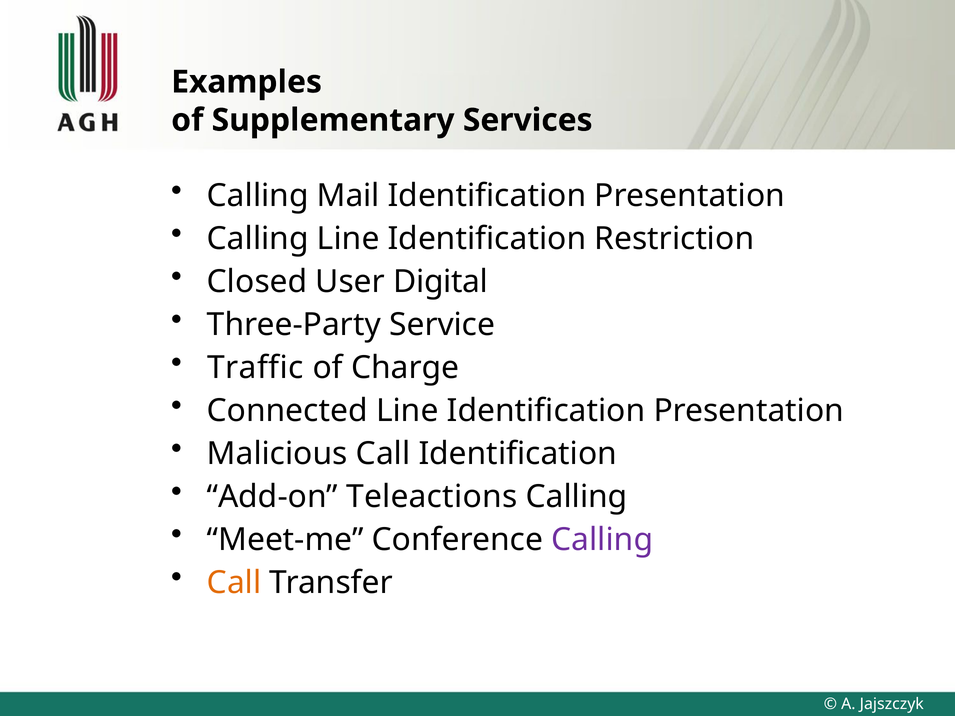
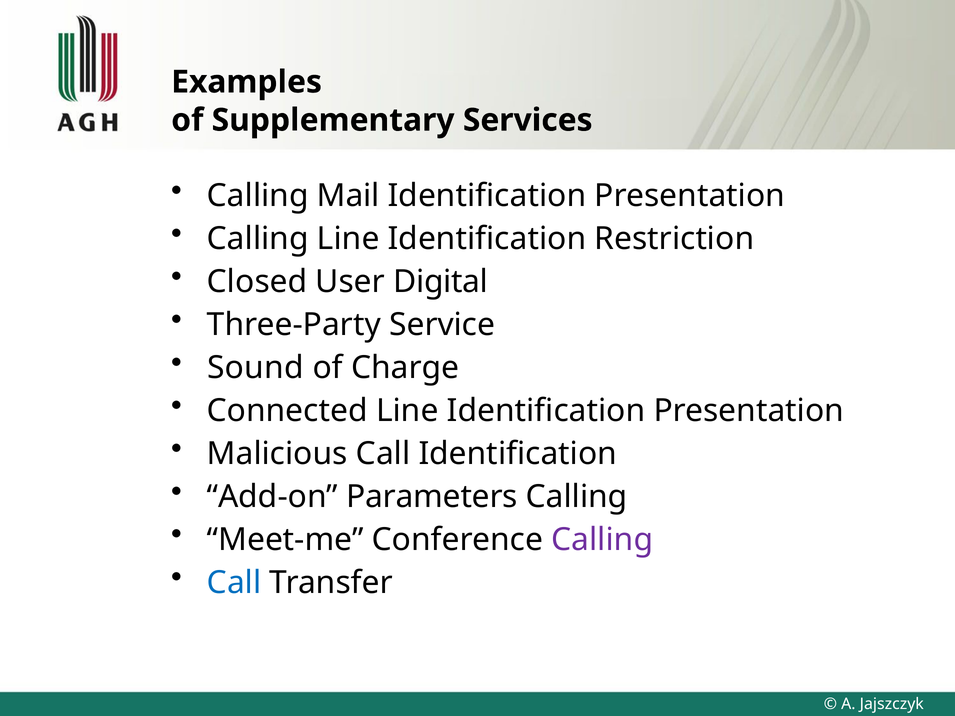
Traffic: Traffic -> Sound (255, 368)
Teleactions: Teleactions -> Parameters (432, 497)
Call colour: orange -> blue (234, 583)
